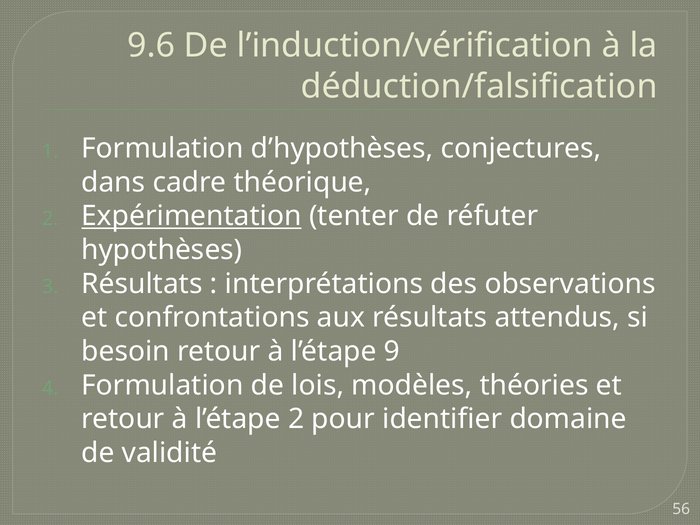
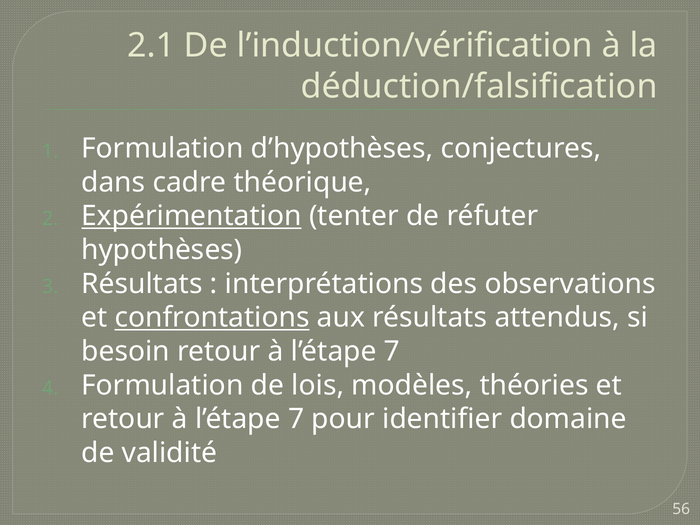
9.6: 9.6 -> 2.1 (151, 46)
confrontations underline: none -> present (212, 318)
9: 9 -> 7 (392, 351)
2: 2 -> 7 (296, 419)
